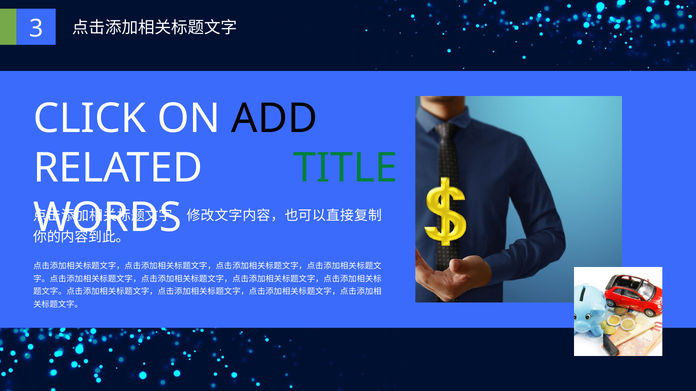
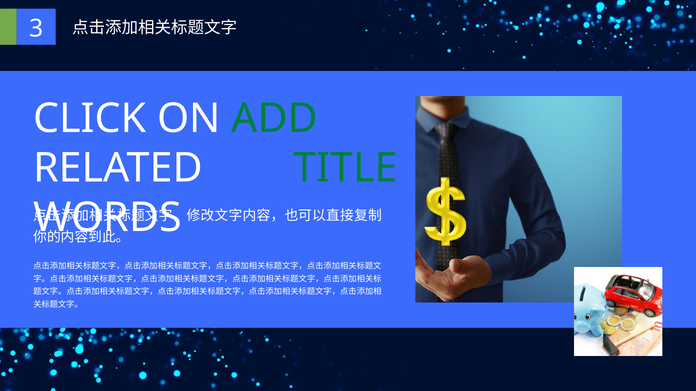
ADD colour: black -> green (275, 119)
